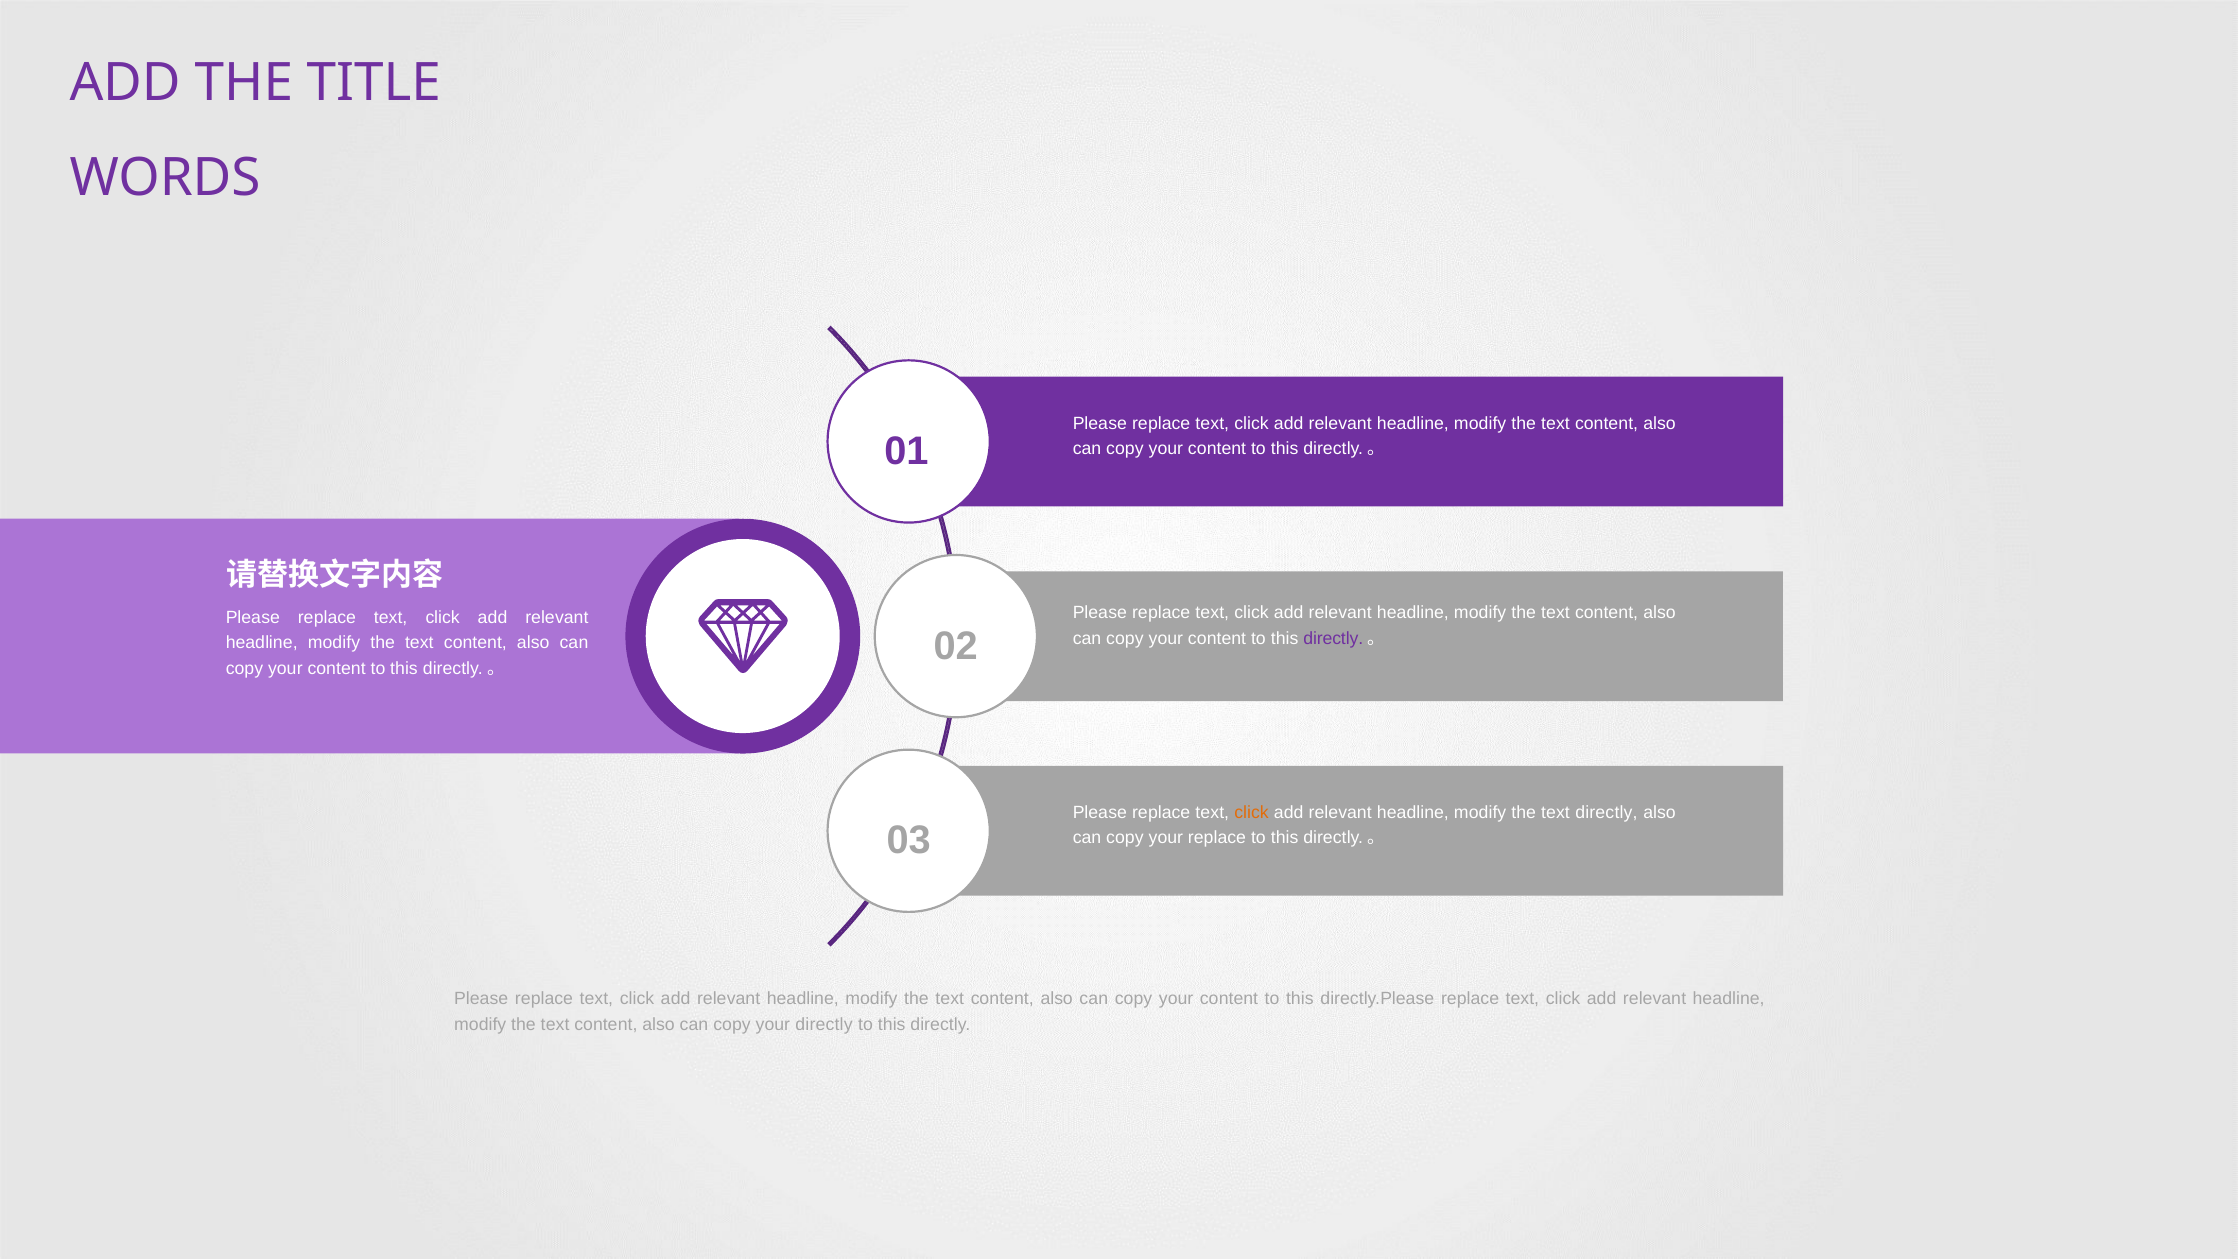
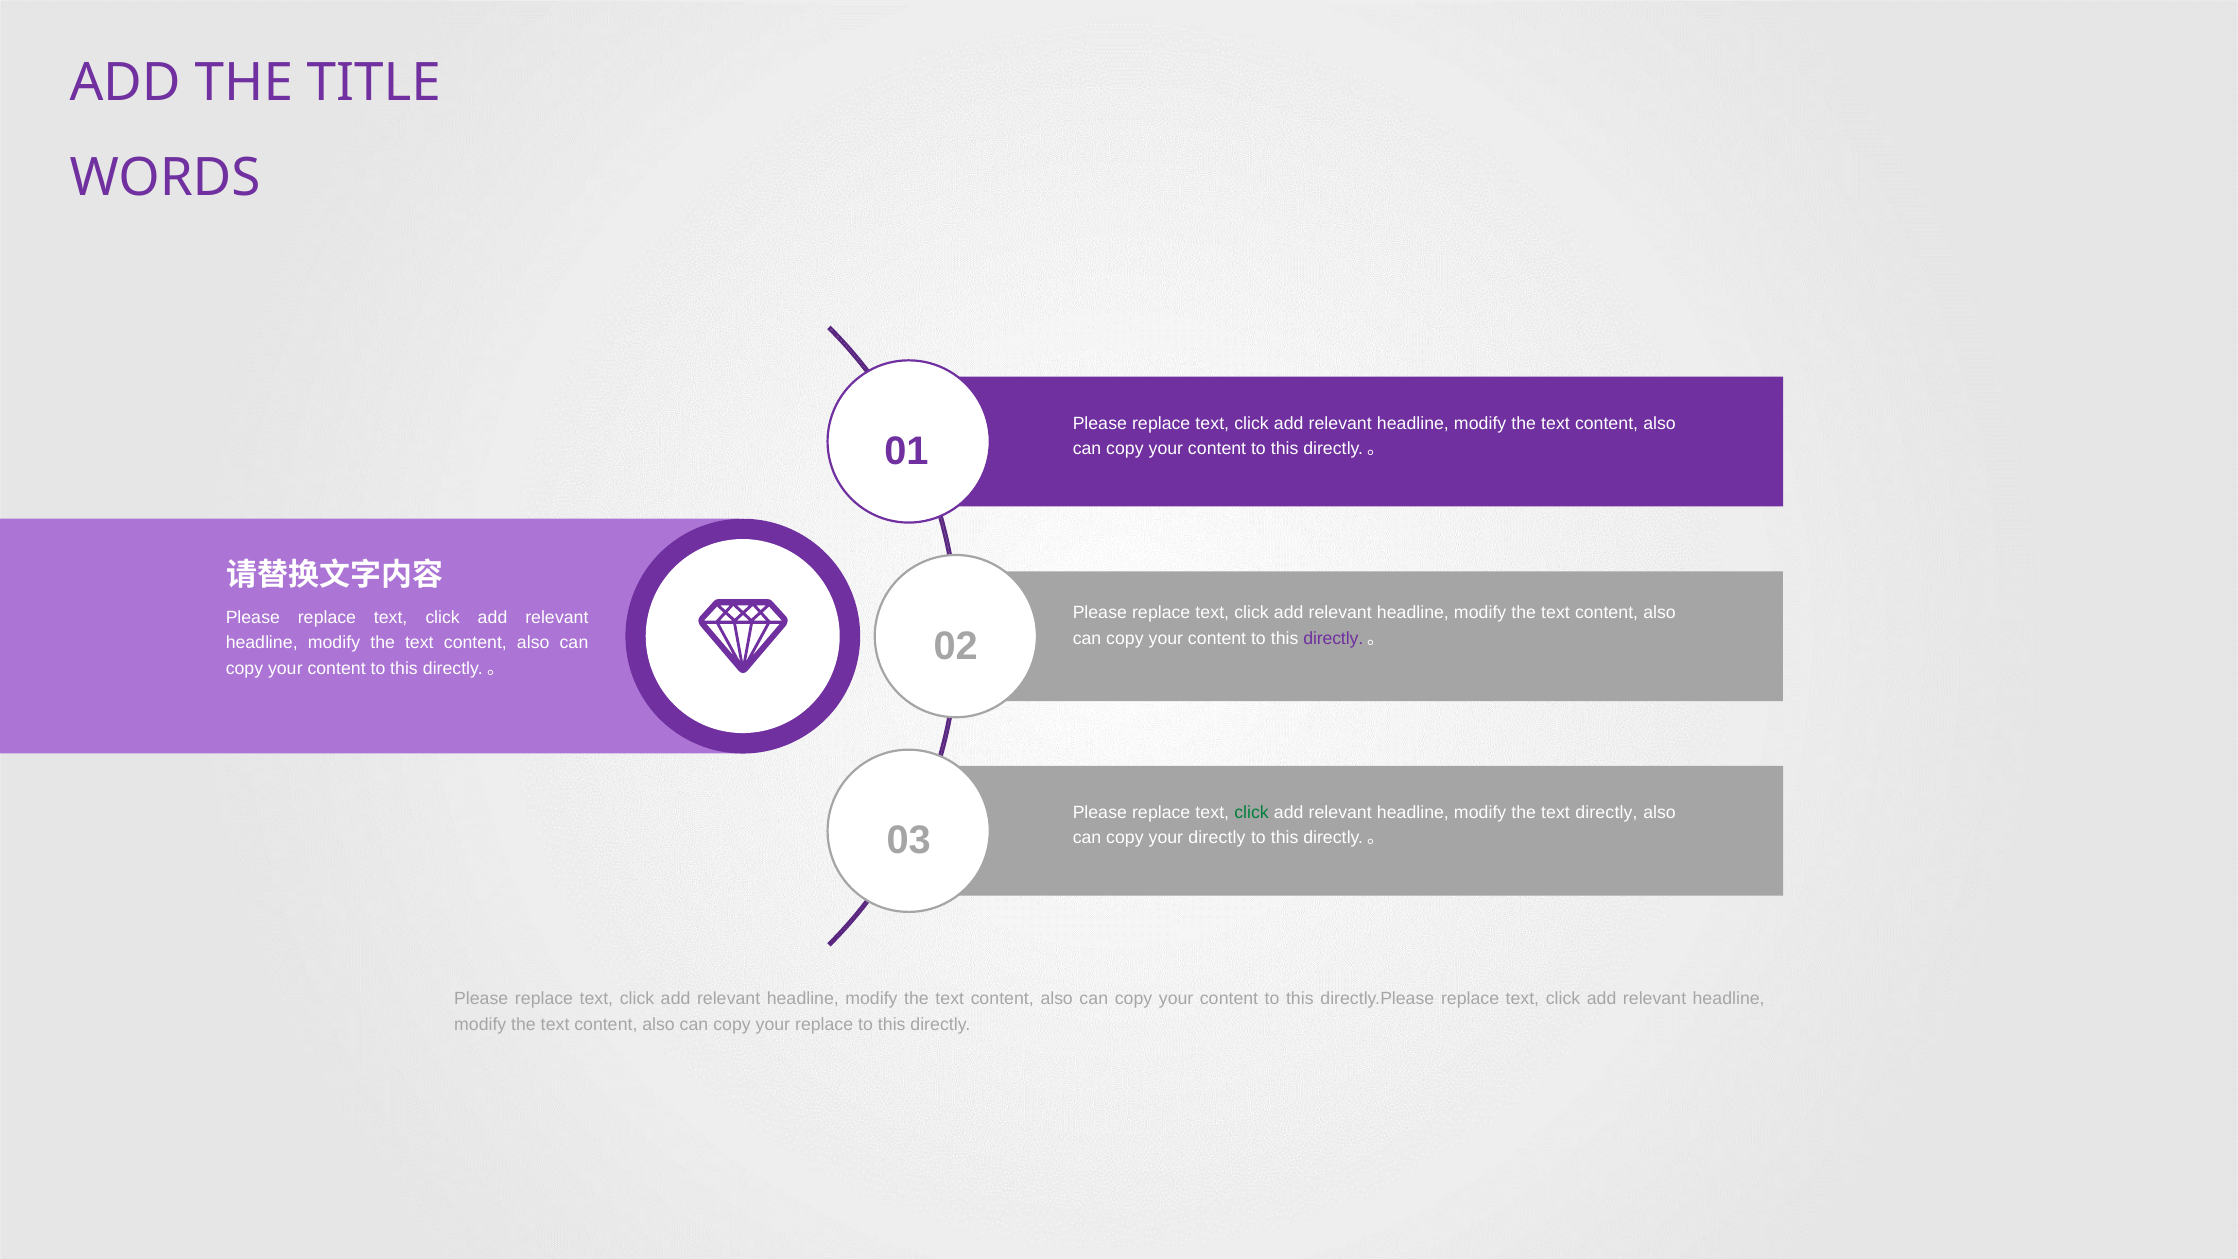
click colour: orange -> green (1252, 812)
your replace: replace -> directly (1217, 838)
your directly: directly -> replace (824, 1024)
